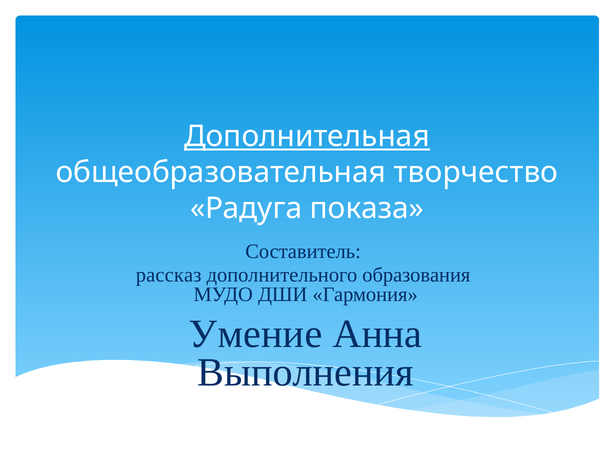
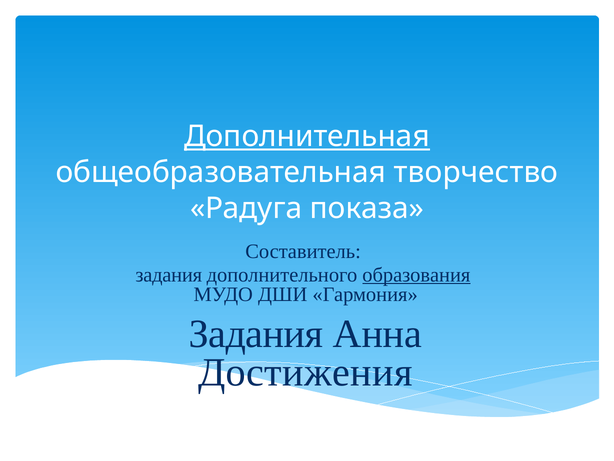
рассказ: рассказ -> задания (169, 275)
образования underline: none -> present (416, 275)
Умение: Умение -> Задания (256, 334)
Выполнения: Выполнения -> Достижения (305, 372)
